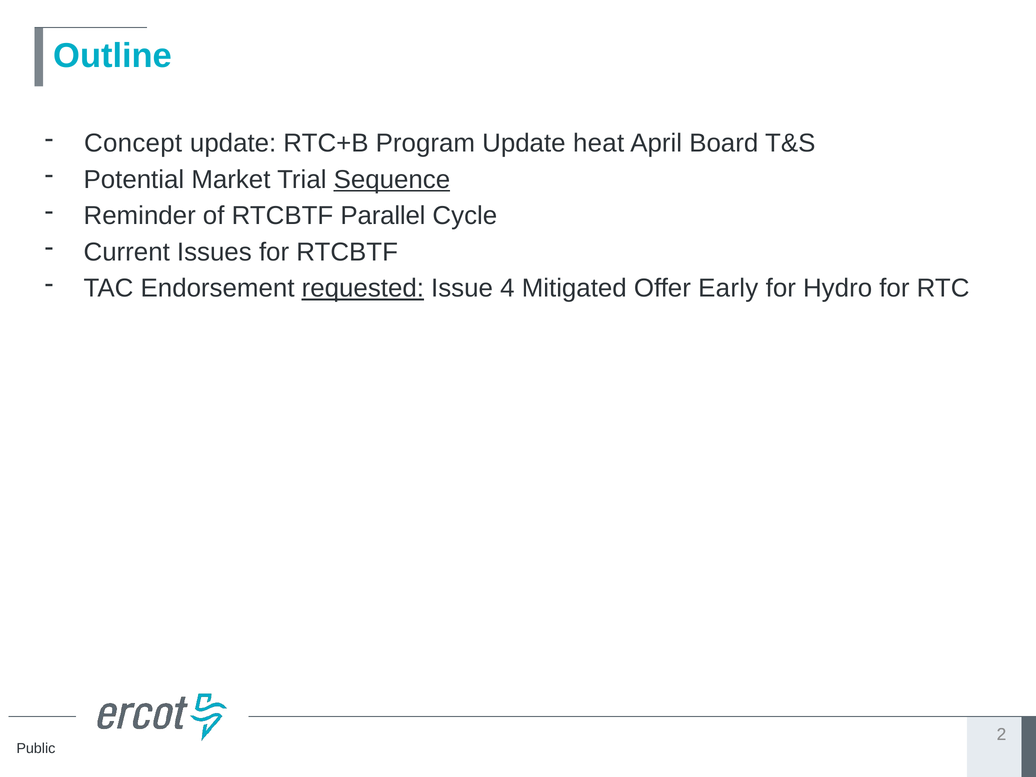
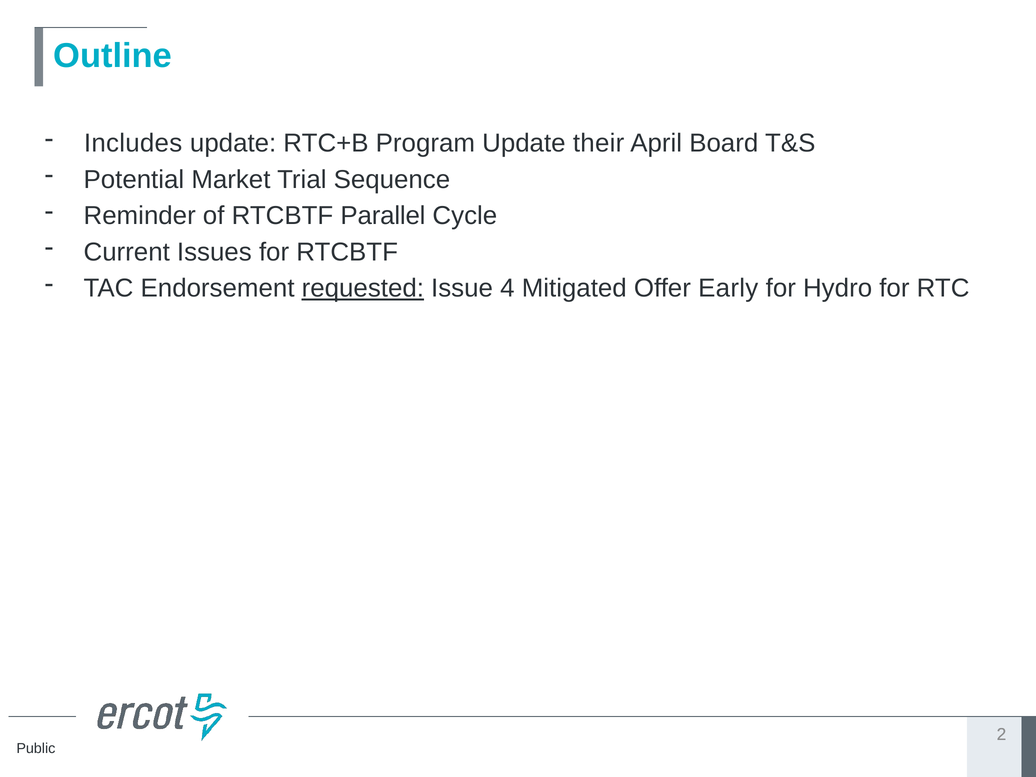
Concept: Concept -> Includes (133, 143)
heat: heat -> their (599, 143)
Sequence underline: present -> none (392, 180)
